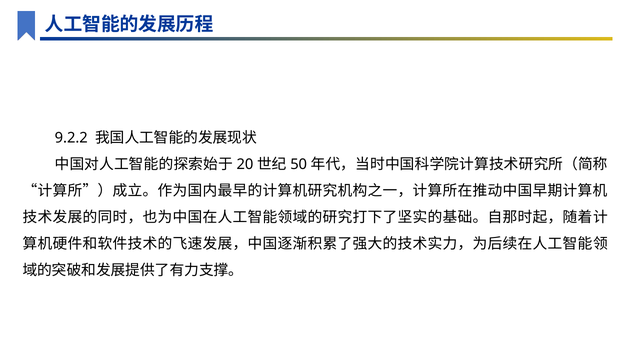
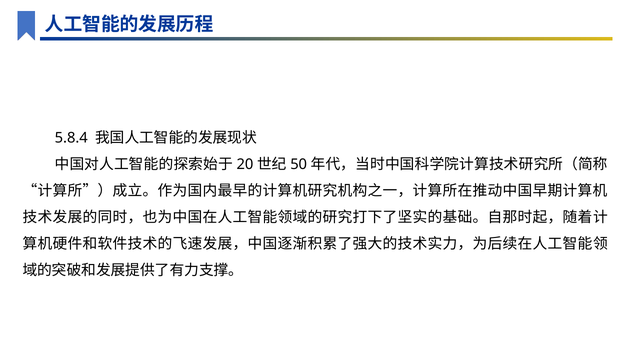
9.2.2: 9.2.2 -> 5.8.4 (71, 138)
